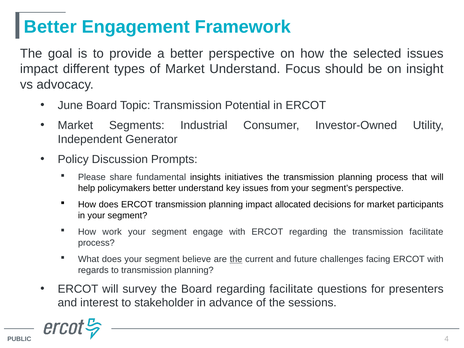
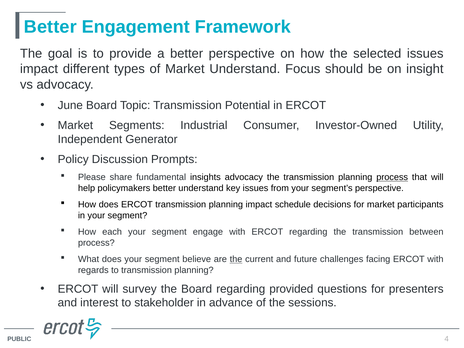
insights initiatives: initiatives -> advocacy (244, 177)
process underline: none -> present (392, 177)
allocated: allocated -> schedule (293, 205)
work: work -> each (112, 232)
transmission facilitate: facilitate -> between (426, 232)
regarding facilitate: facilitate -> provided (291, 289)
